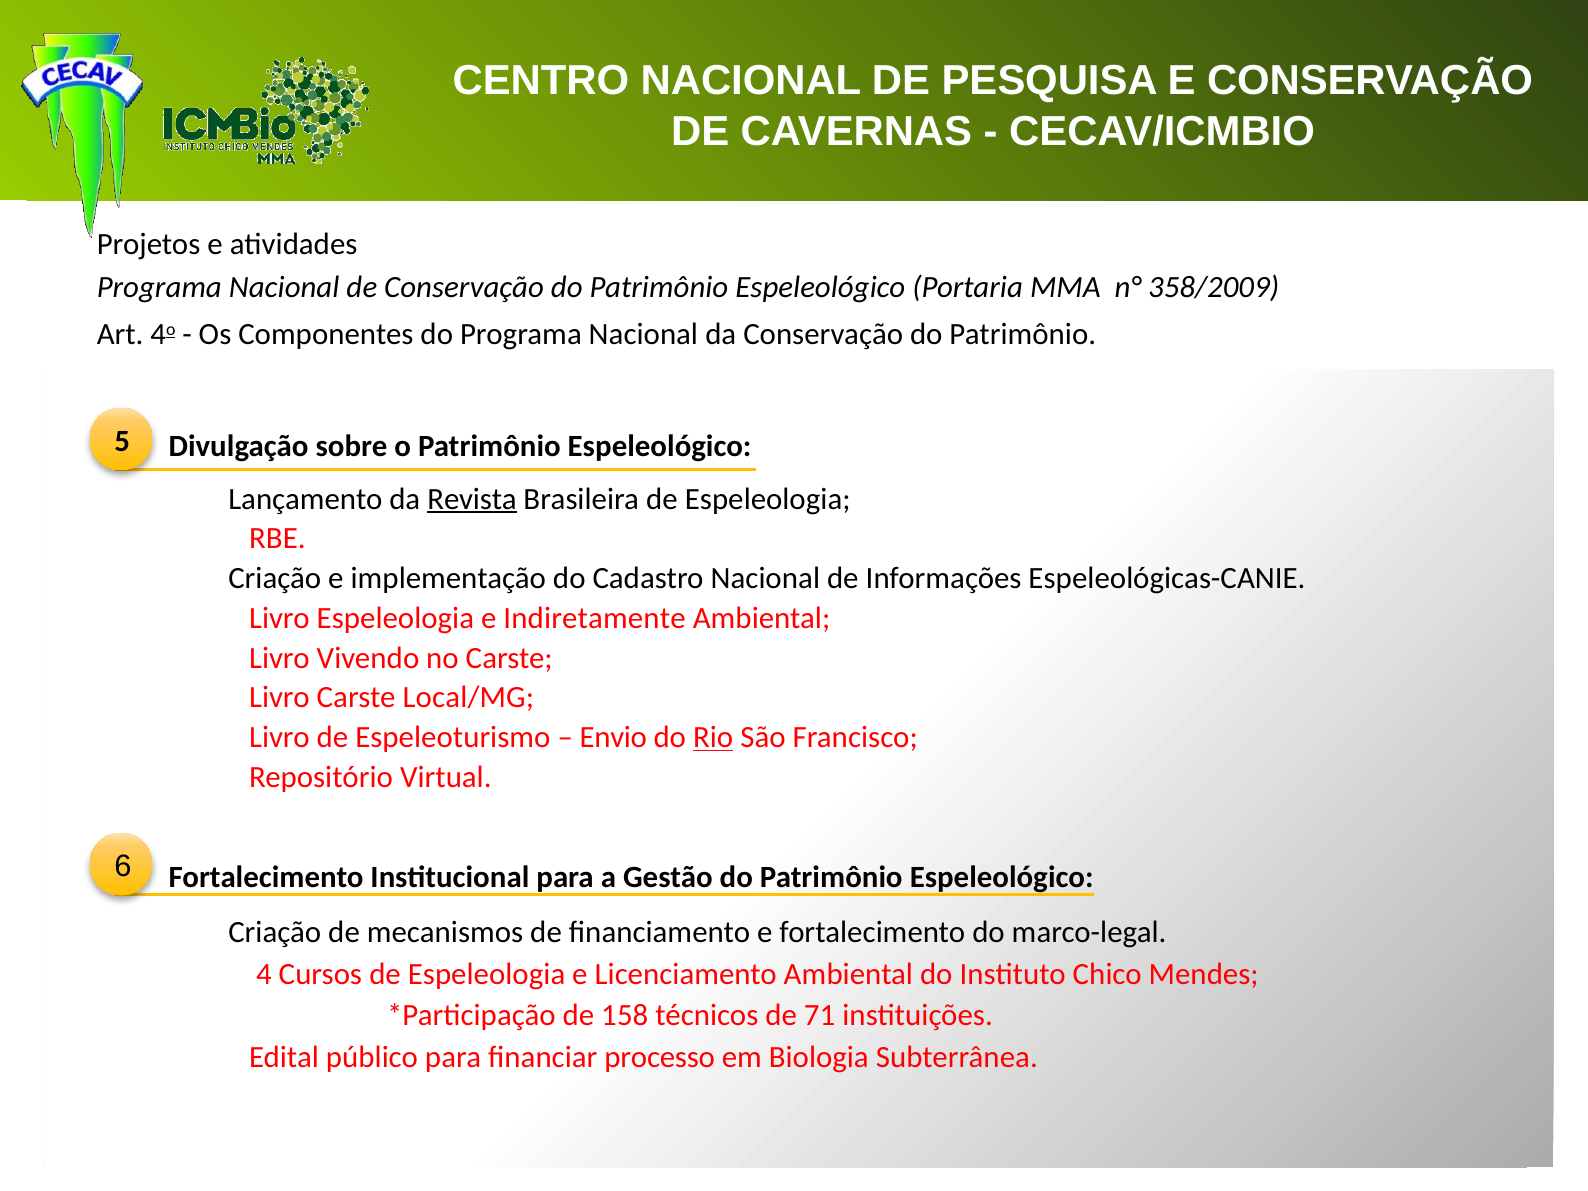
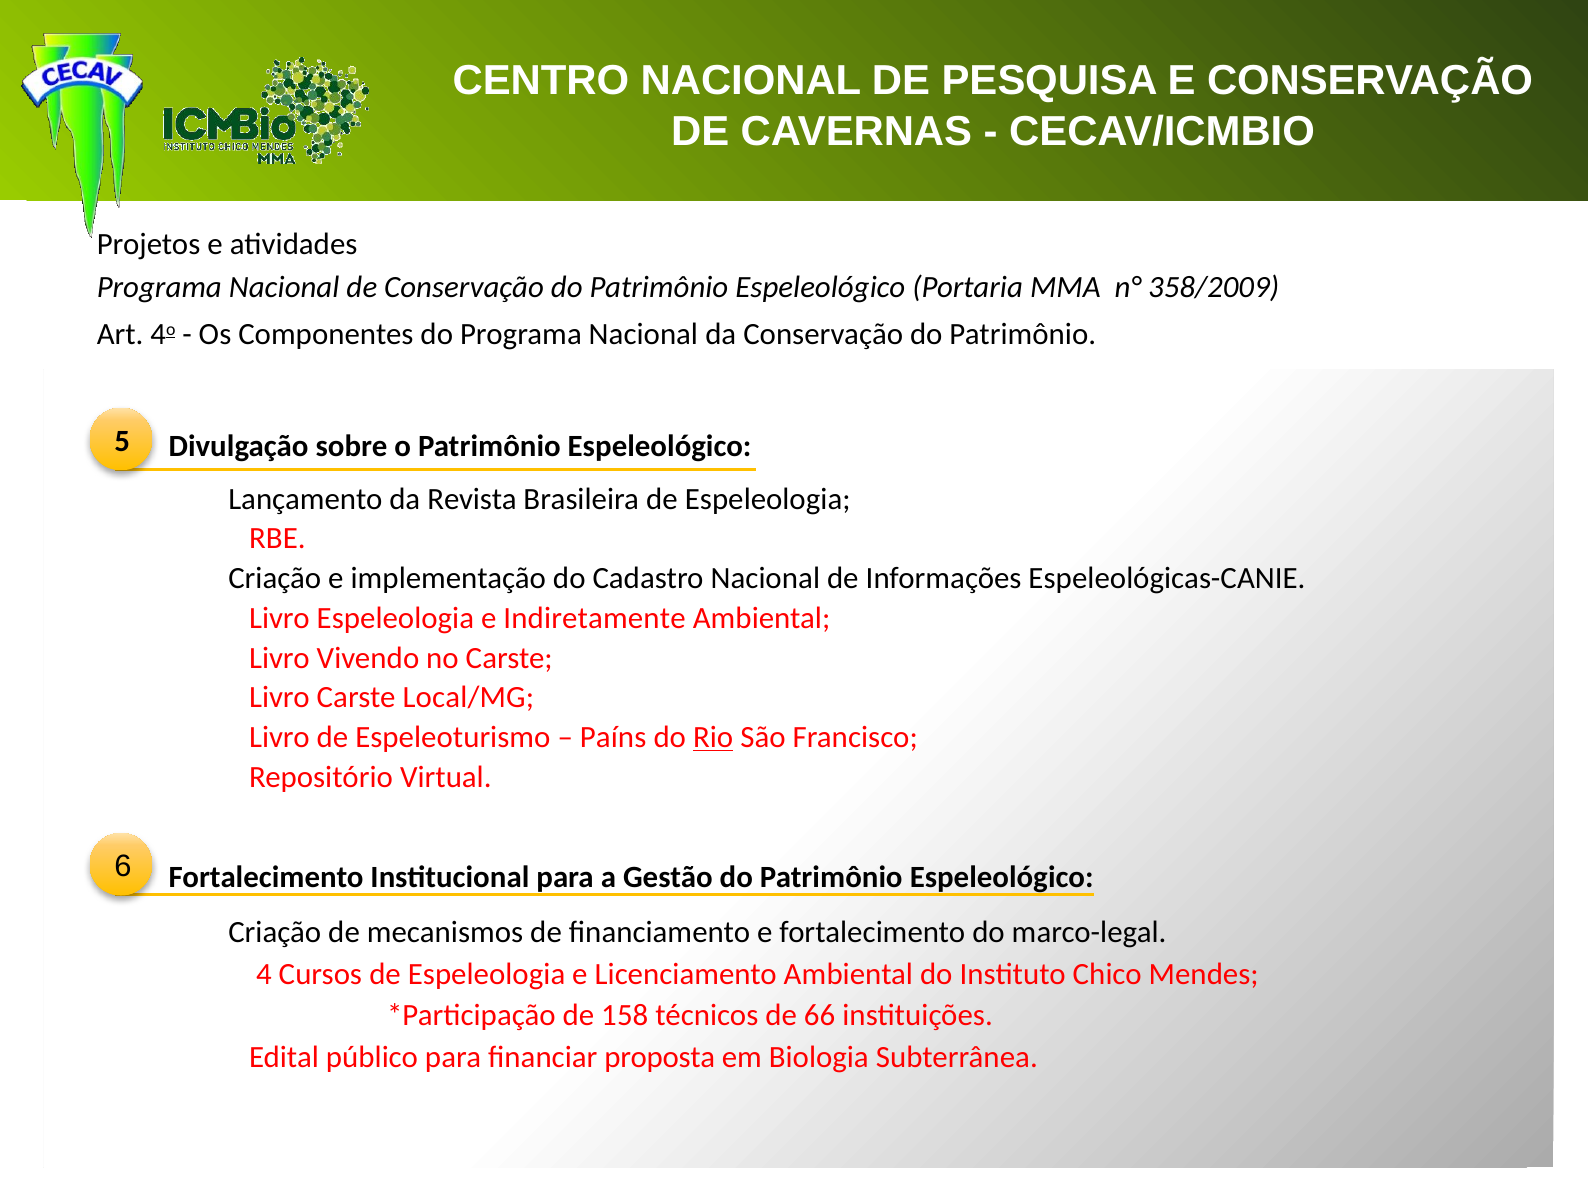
Revista underline: present -> none (472, 499)
Envio: Envio -> Paíns (613, 737)
71: 71 -> 66 (820, 1016)
processo: processo -> proposta (660, 1058)
